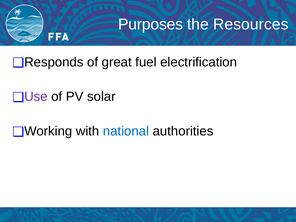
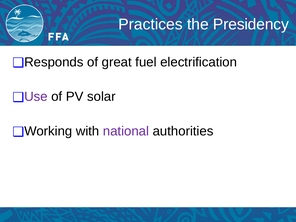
Purposes: Purposes -> Practices (150, 24)
Resources: Resources -> Presidency (251, 24)
national colour: blue -> purple (126, 131)
